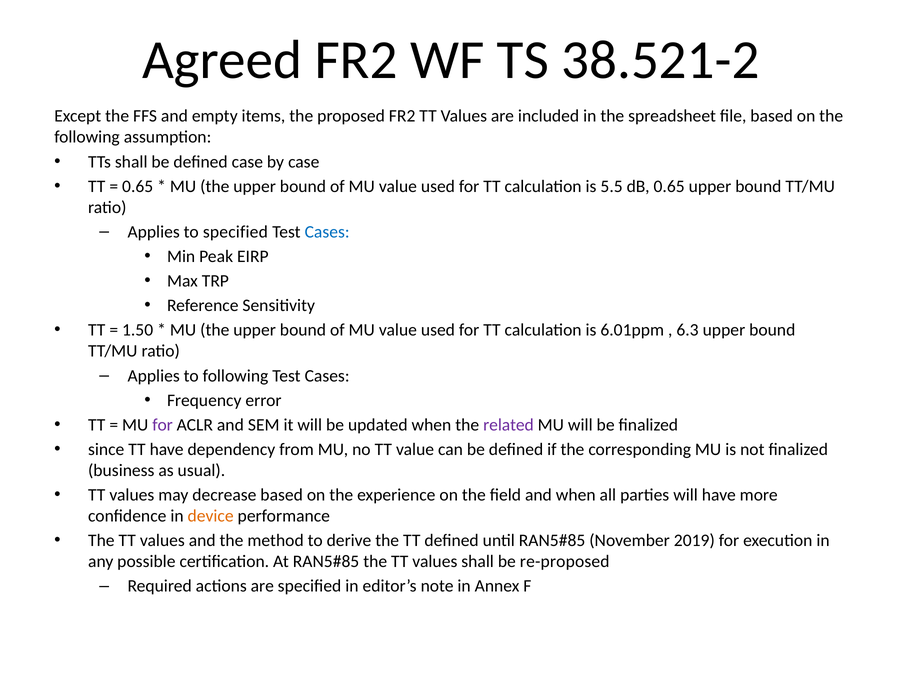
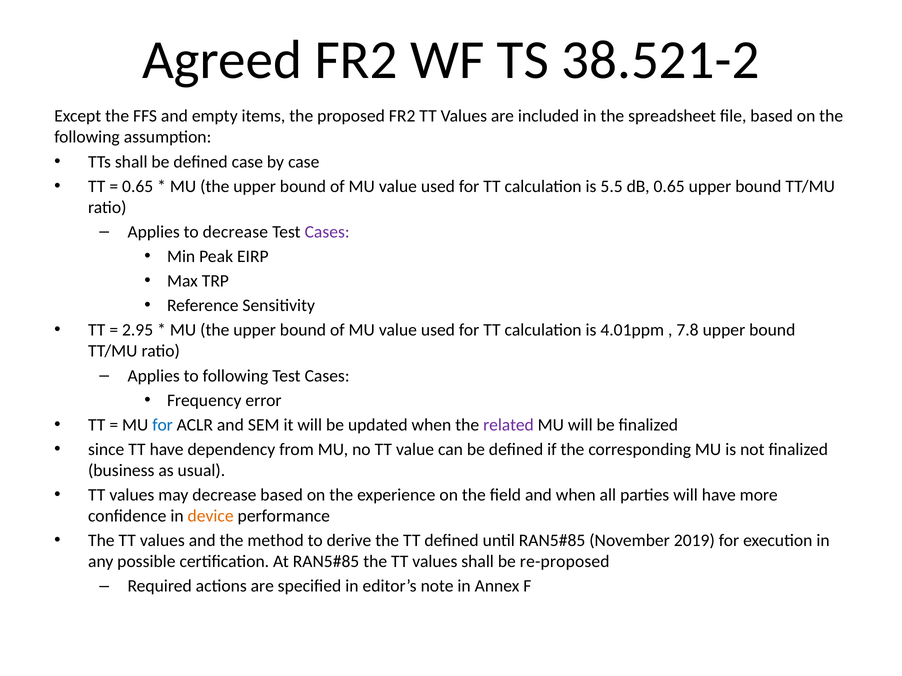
to specified: specified -> decrease (235, 232)
Cases colour: blue -> purple (327, 232)
1.50: 1.50 -> 2.95 (138, 330)
6.01ppm: 6.01ppm -> 4.01ppm (632, 330)
6.3: 6.3 -> 7.8 (687, 330)
for colour: purple -> blue (163, 425)
